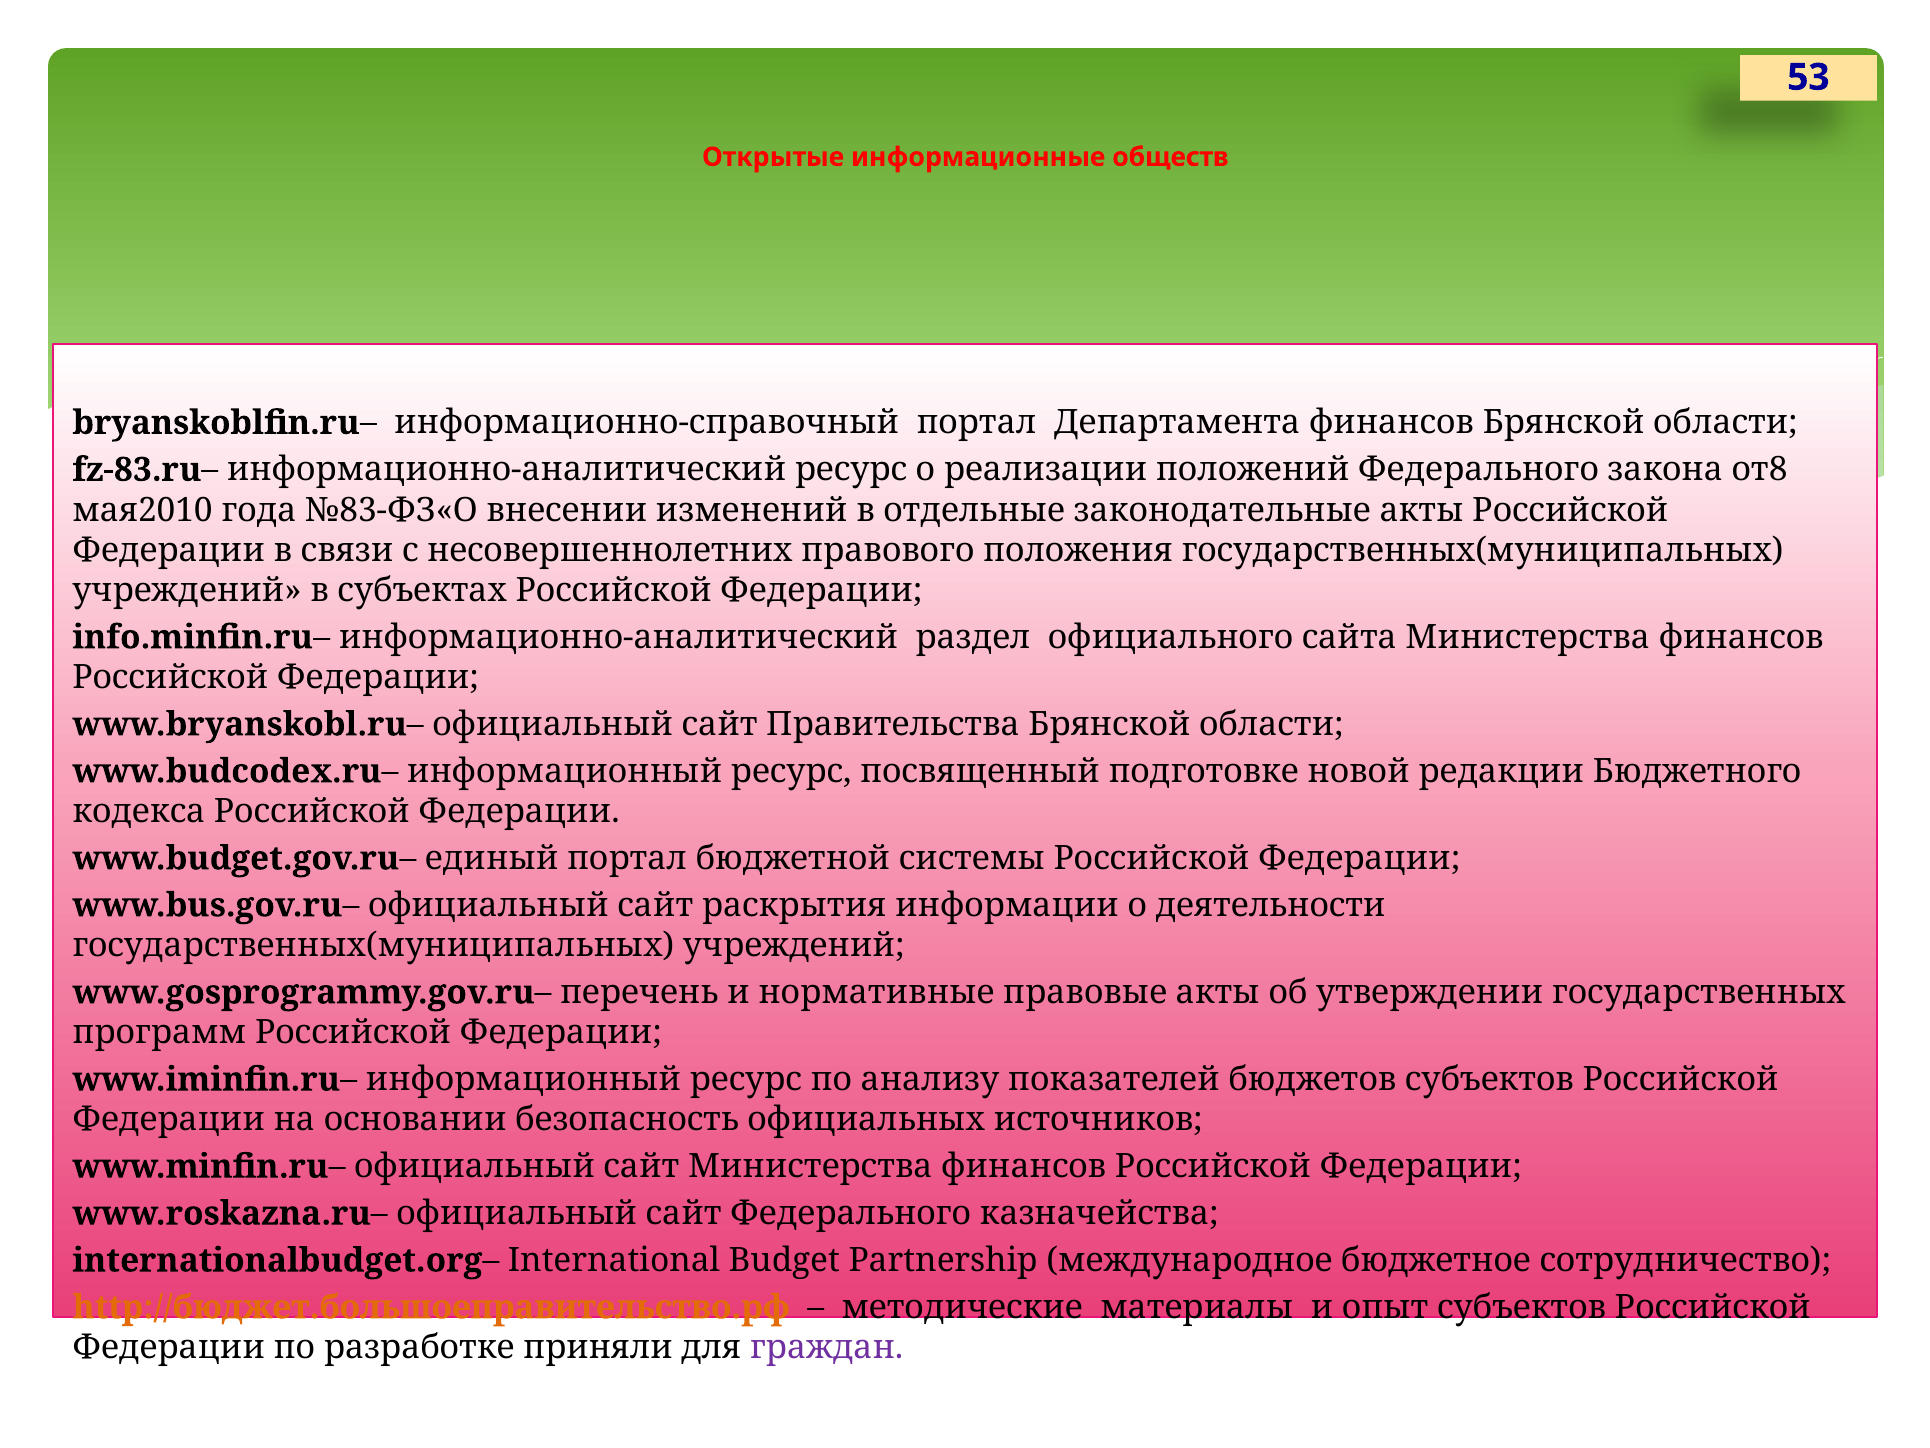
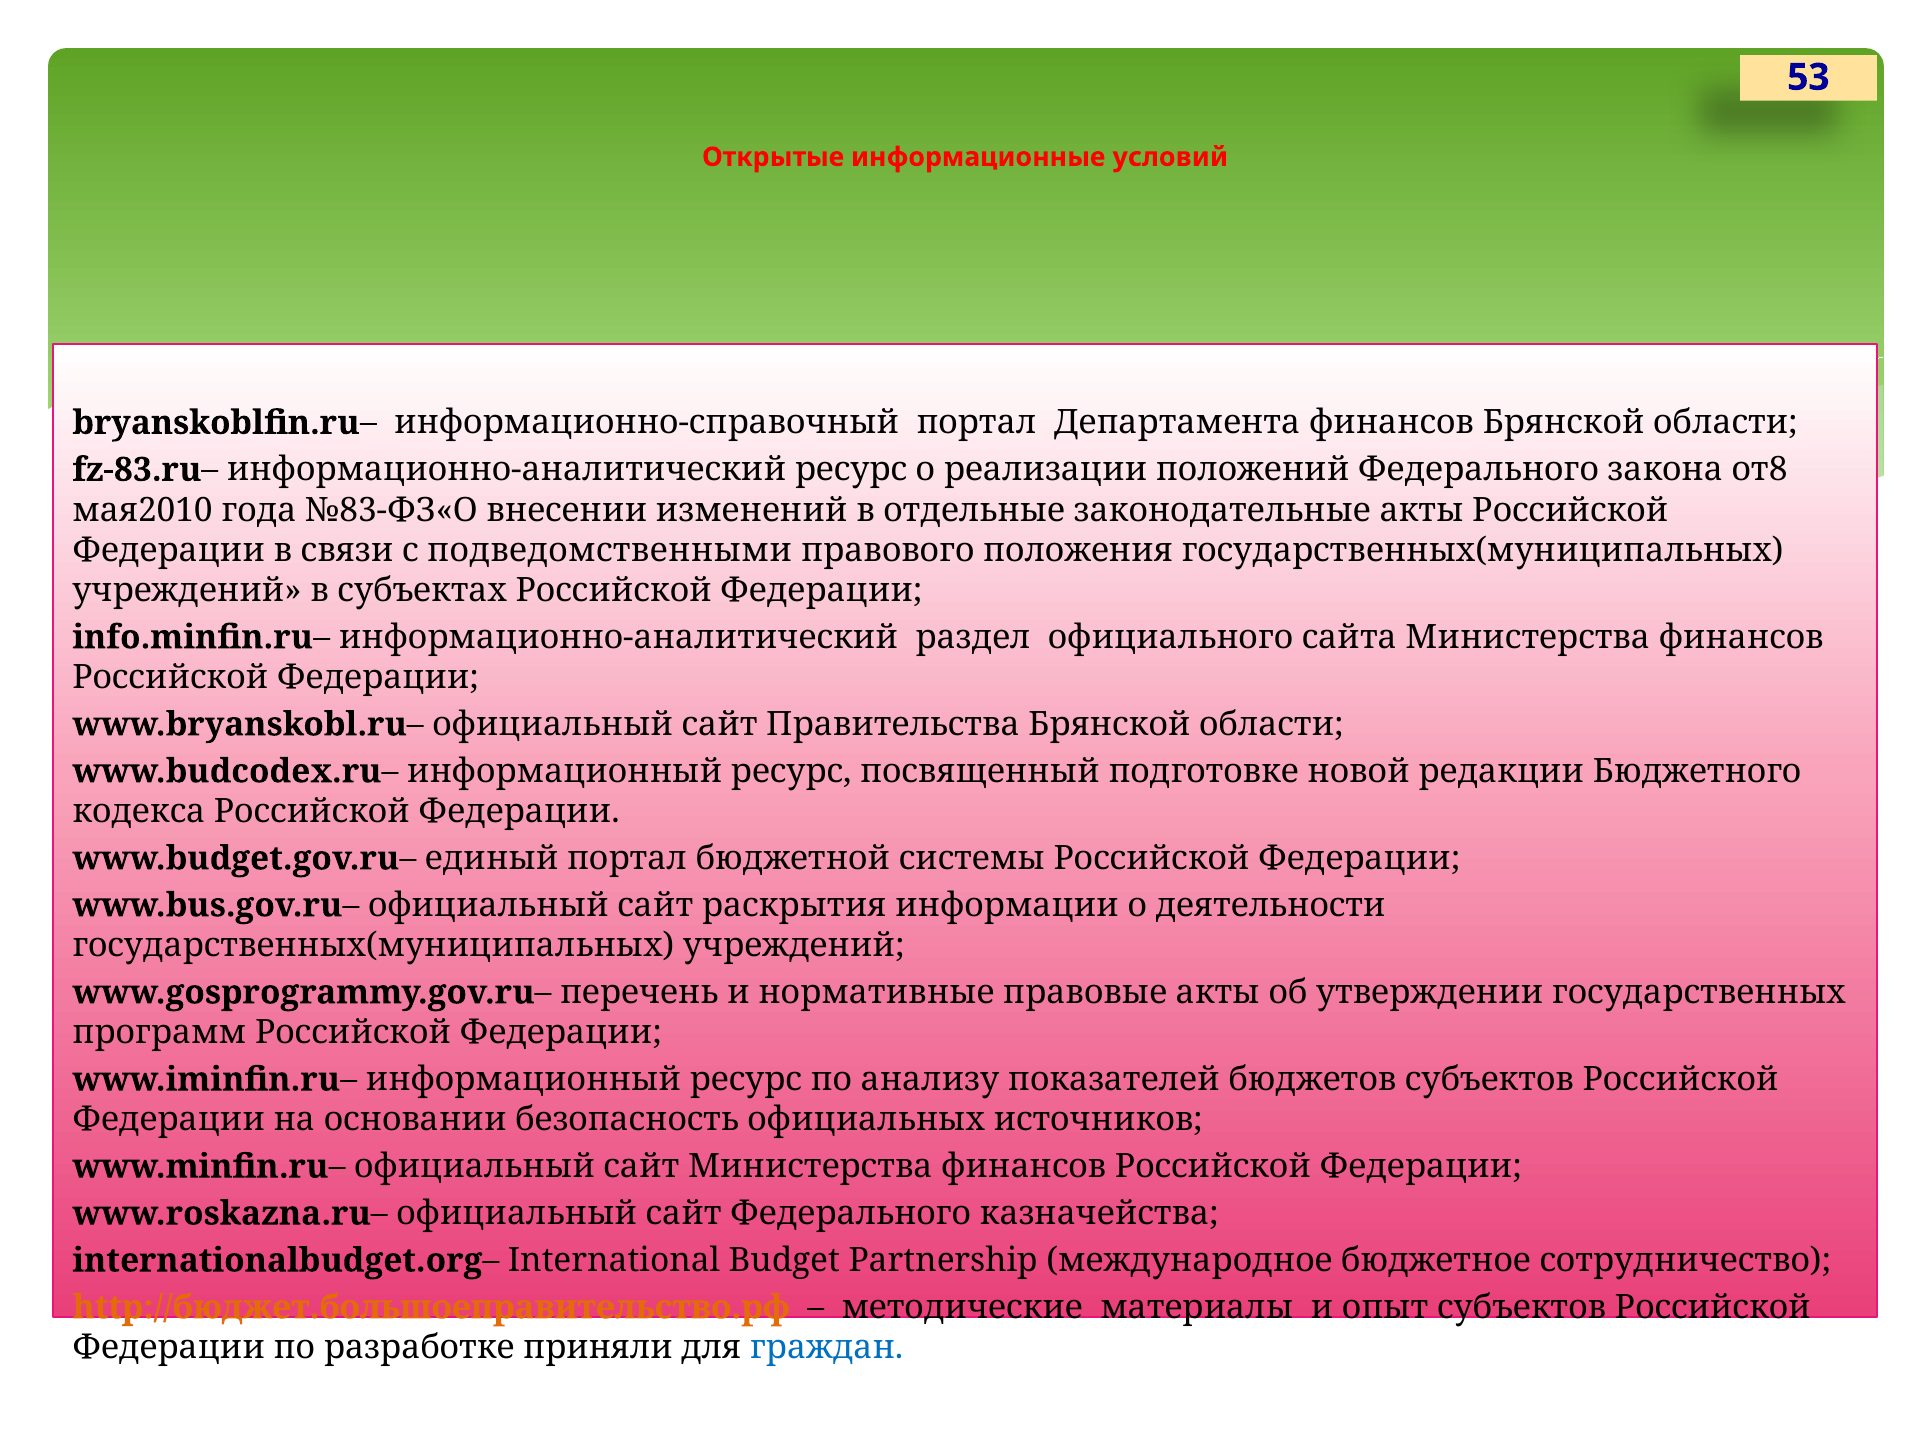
обществ: обществ -> условий (1170, 157)
несовершеннолетних: несовершеннолетних -> подведомственными (610, 550)
граждан colour: purple -> blue (827, 1347)
